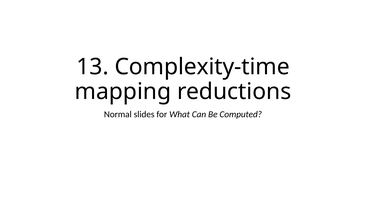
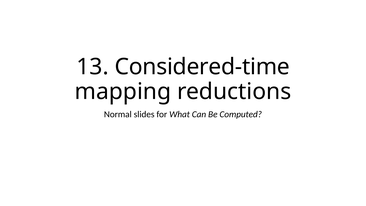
Complexity-time: Complexity-time -> Considered-time (202, 67)
